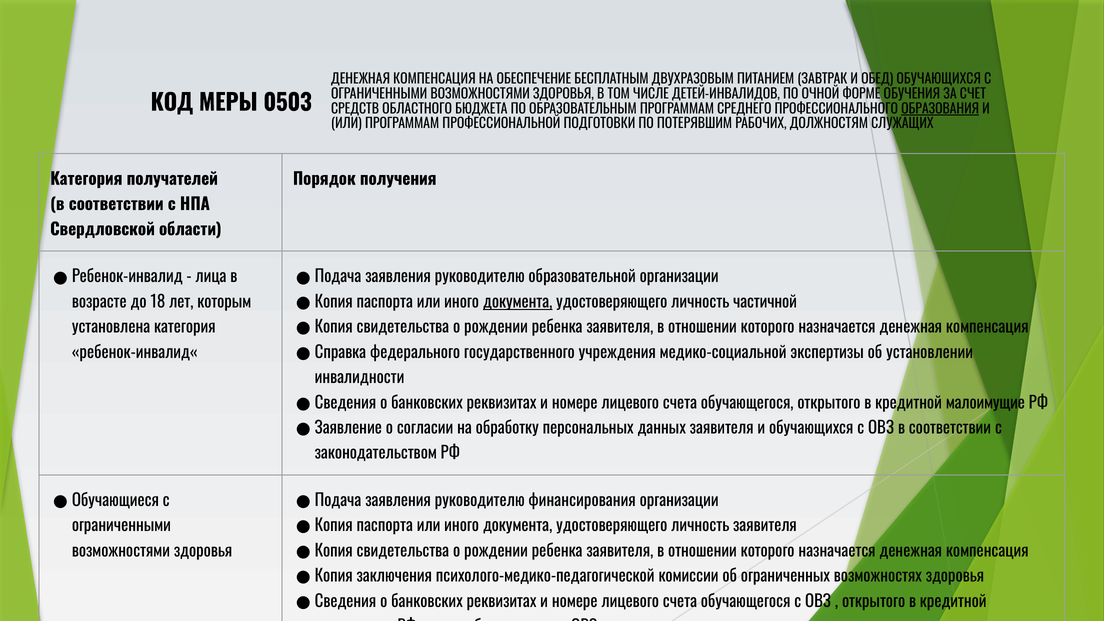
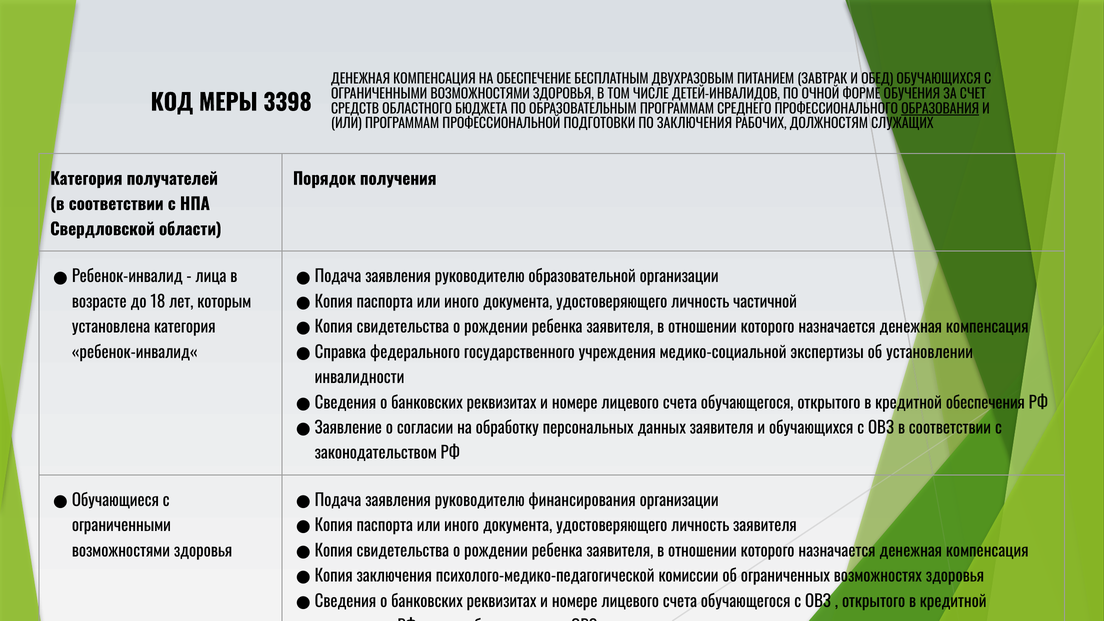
0503: 0503 -> 3398 (288, 103)
ПО ПОТЕРЯВШИМ: ПОТЕРЯВШИМ -> ЗАКЛЮЧЕНИЯ (694, 124)
документа underline: present -> none (518, 302)
малоимущие: малоимущие -> обеспечения (985, 403)
